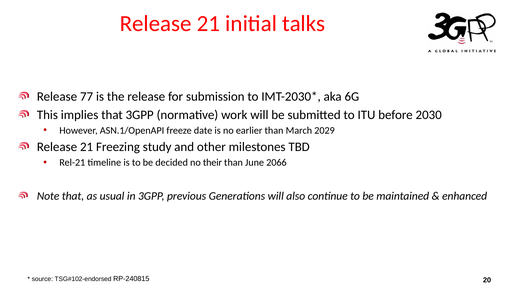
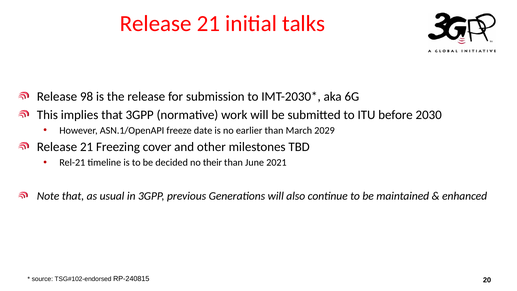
77: 77 -> 98 (87, 97)
study: study -> cover (157, 147)
2066: 2066 -> 2021 (276, 163)
